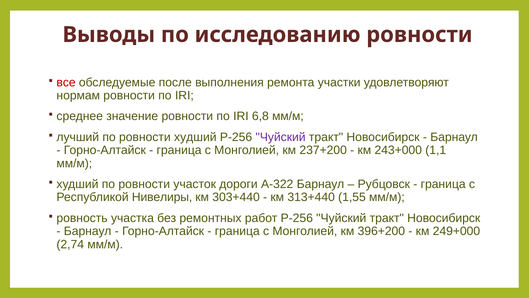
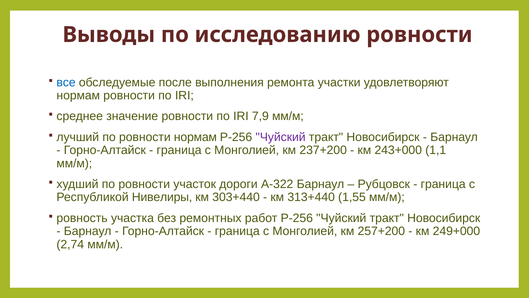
все colour: red -> blue (66, 82)
6,8: 6,8 -> 7,9 (260, 116)
ровности худший: худший -> нормам (195, 137)
396+200: 396+200 -> 257+200 (381, 231)
